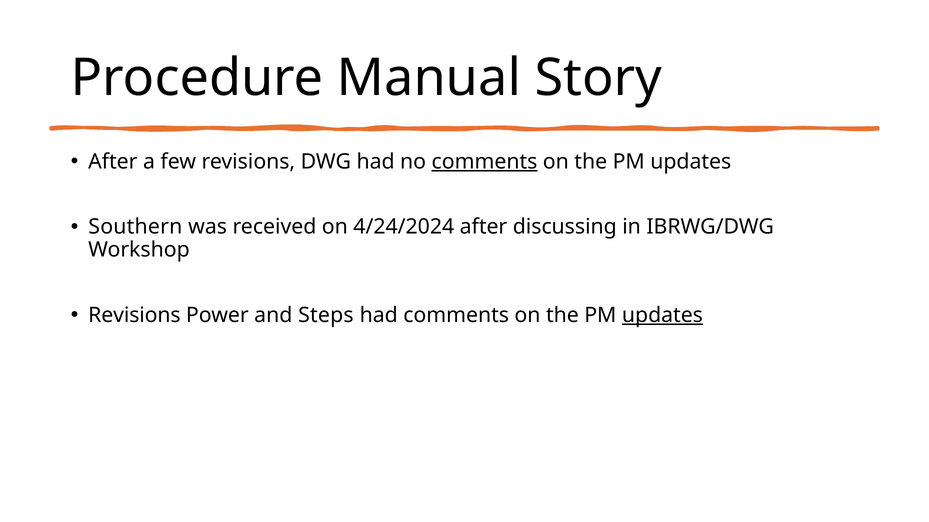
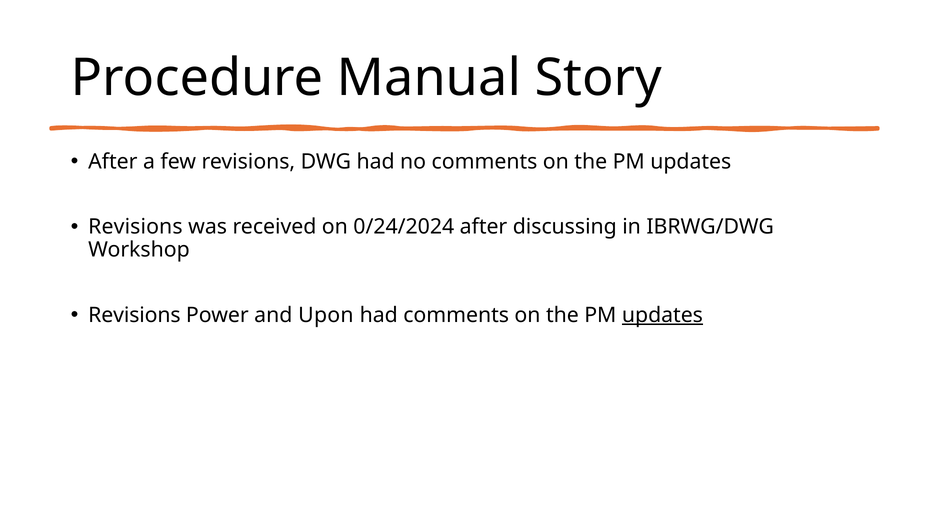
comments underline: present -> none (484, 162)
Southern: Southern -> Revisions (135, 227)
4/24/2024: 4/24/2024 -> 0/24/2024 (404, 227)
Steps: Steps -> Upon (326, 315)
